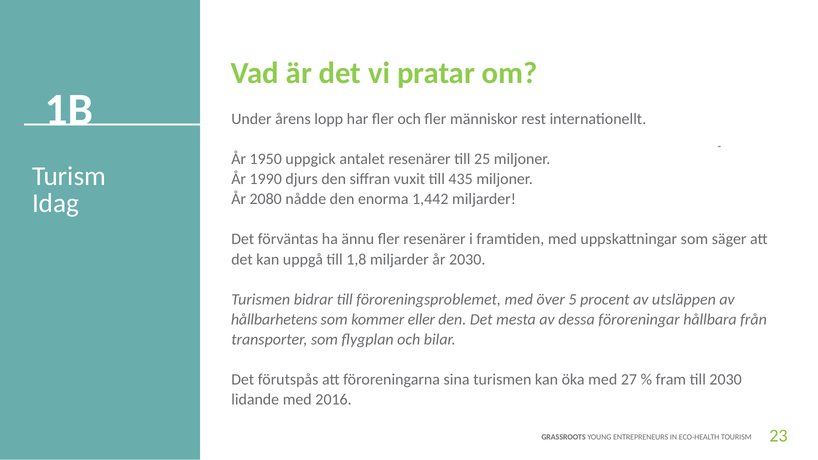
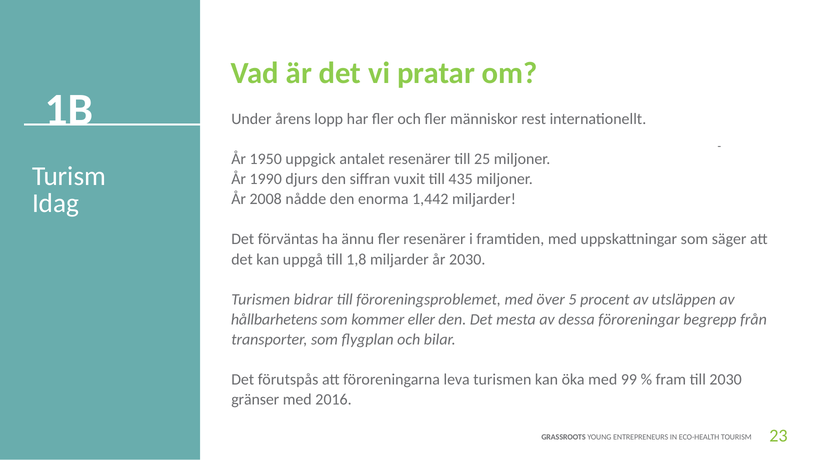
2080: 2080 -> 2008 (266, 199)
hållbara: hållbara -> begrepp (710, 319)
sina: sina -> leva (457, 380)
27: 27 -> 99 (629, 380)
lidande: lidande -> gränser (255, 400)
